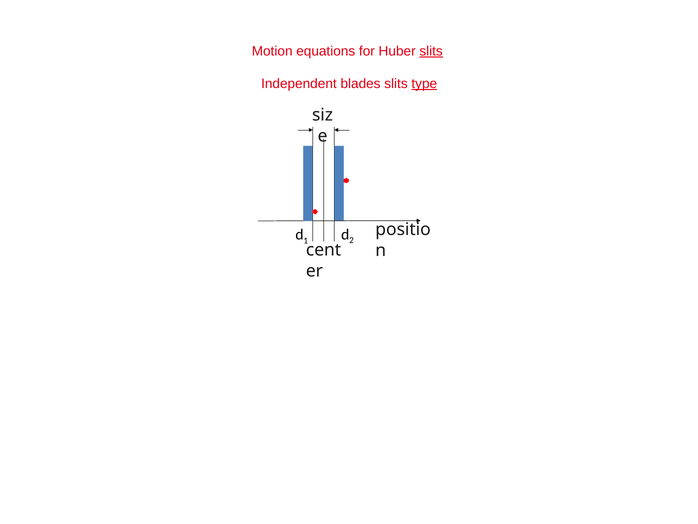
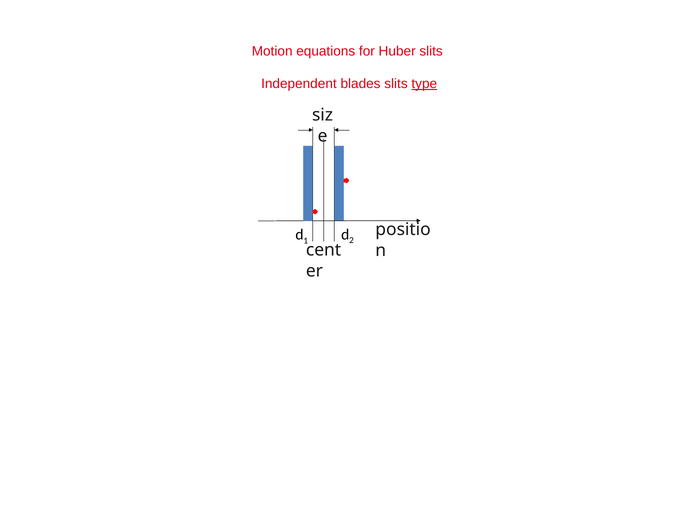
slits underline: present -> none (431, 51)
